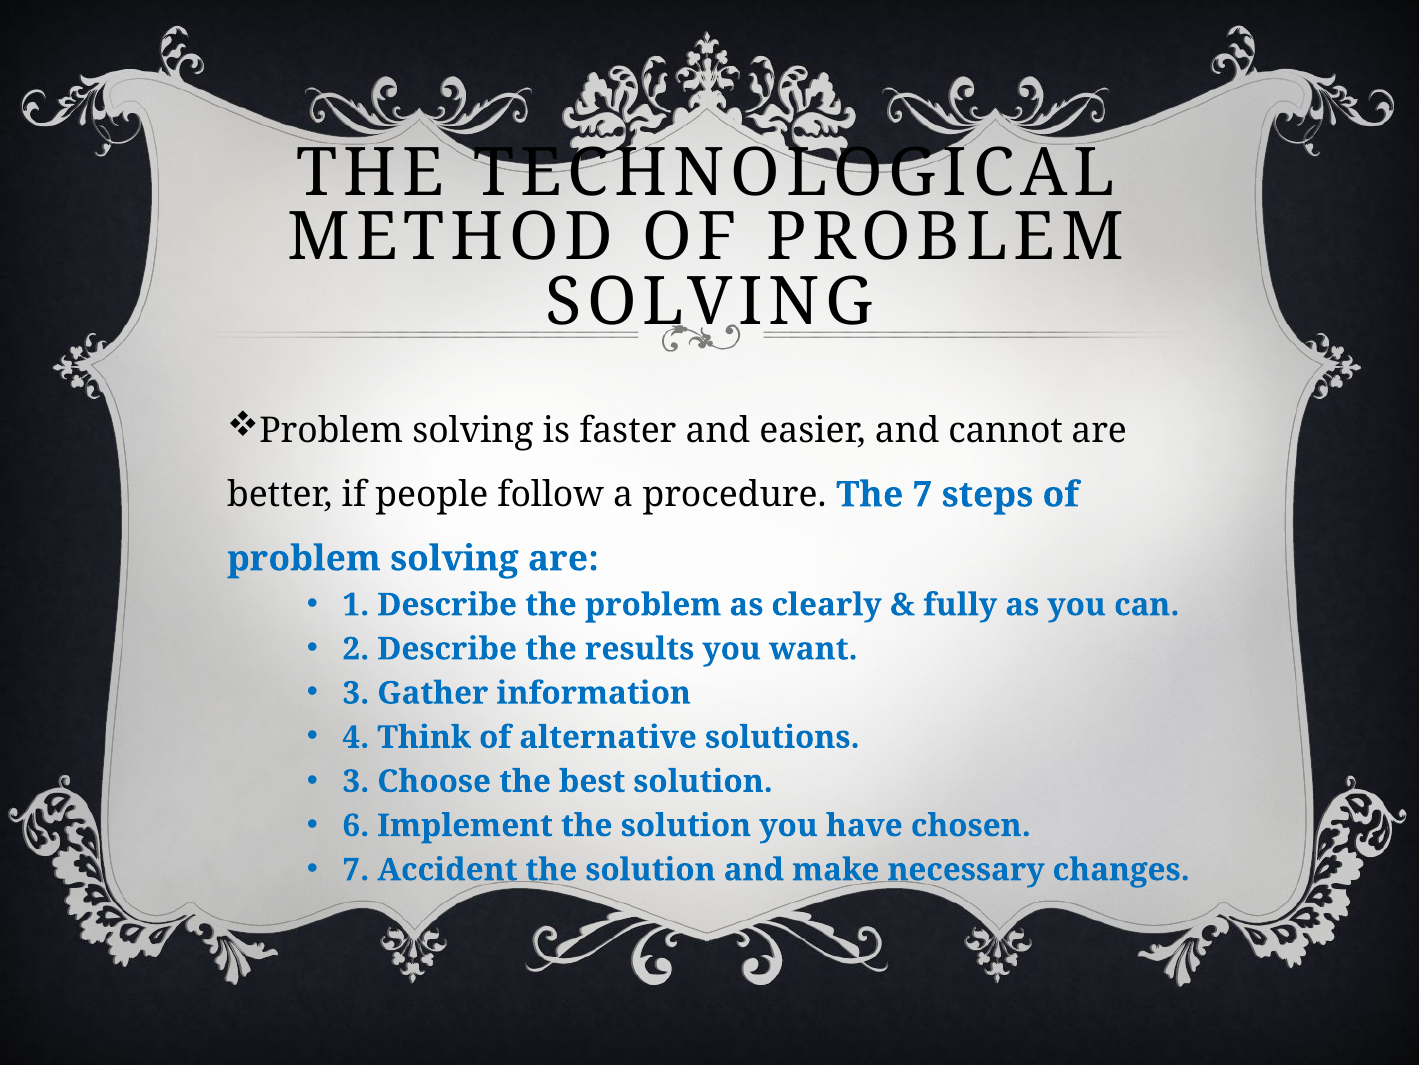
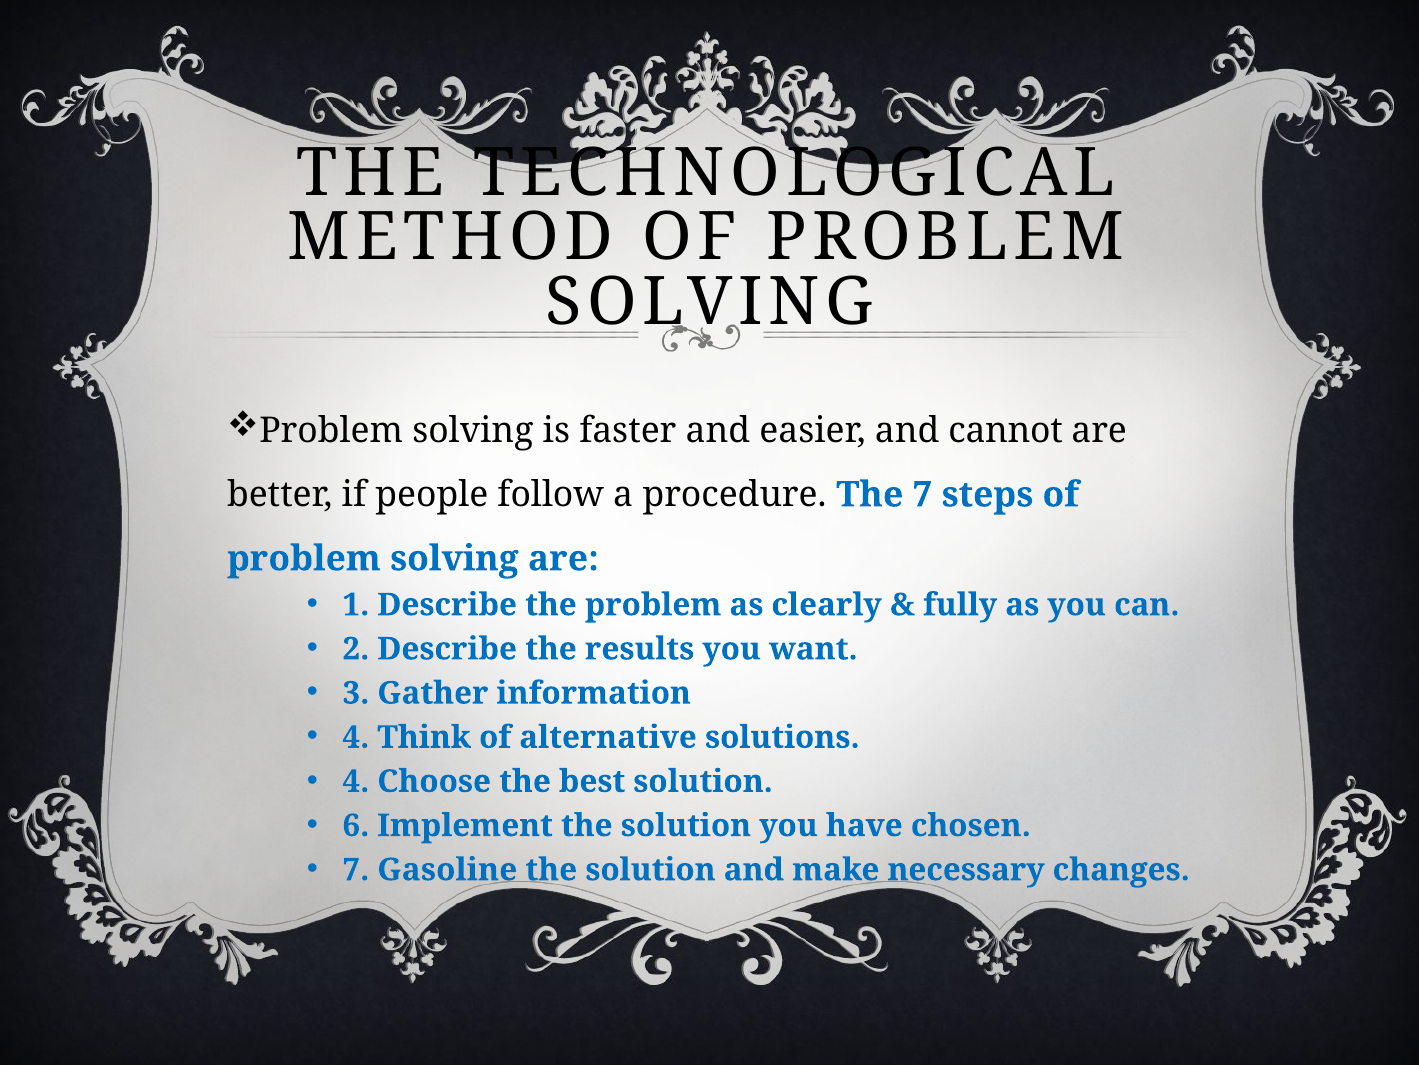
3: 3 -> 4 (356, 781)
Accident: Accident -> Gasoline (447, 869)
